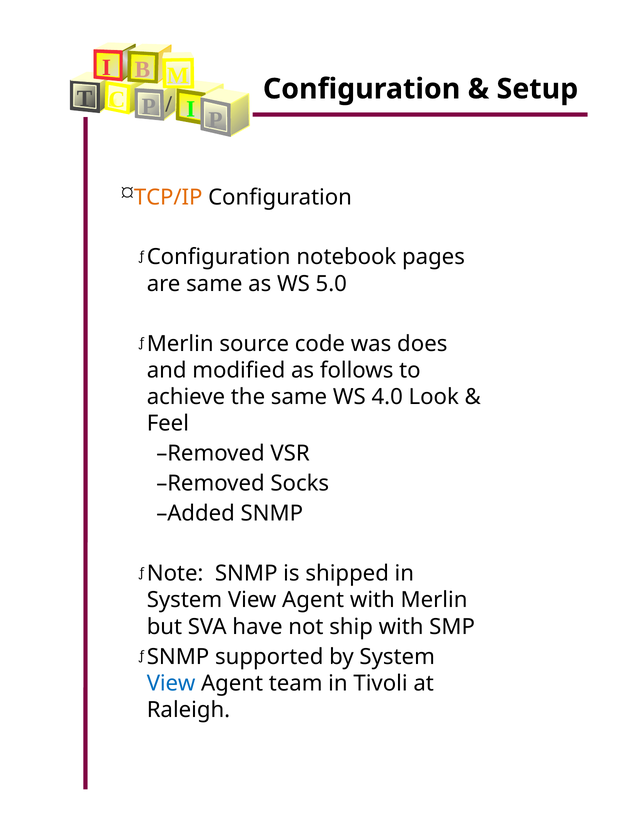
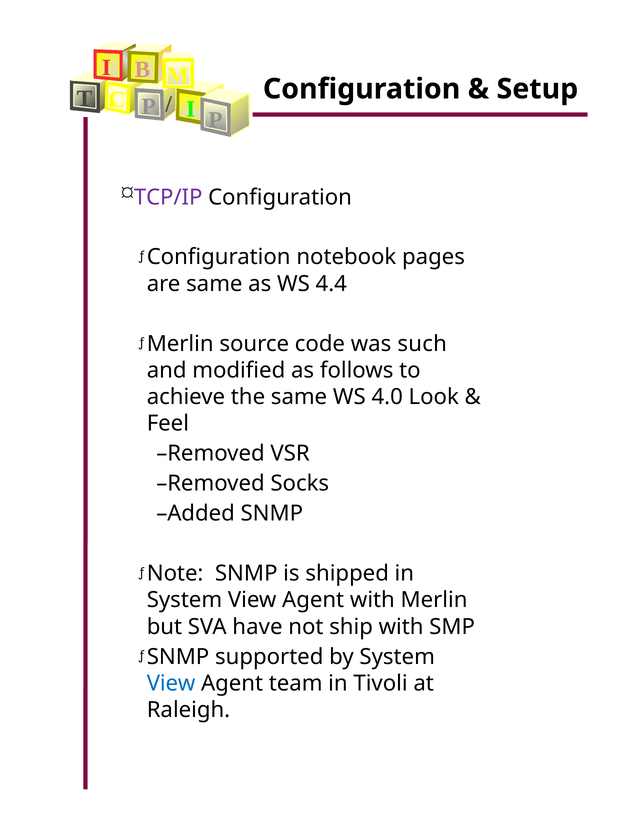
TCP/IP colour: orange -> purple (168, 197)
5.0: 5.0 -> 4.4 (331, 284)
does: does -> such (422, 344)
